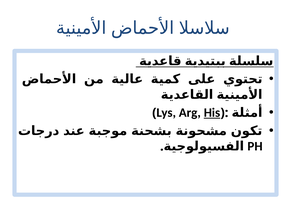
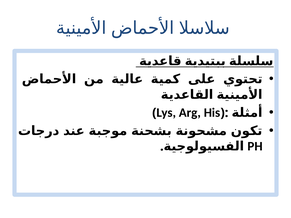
His underline: present -> none (212, 113)
